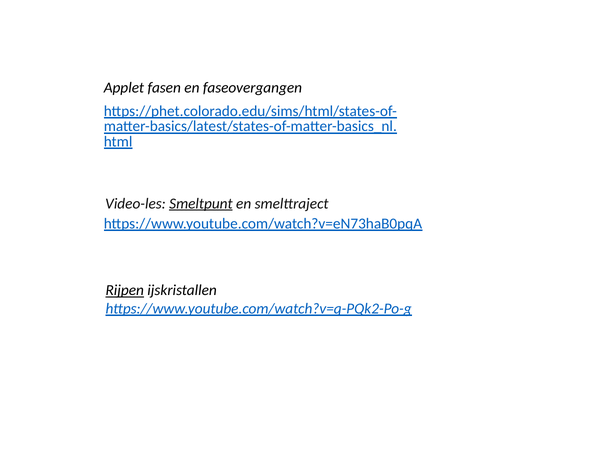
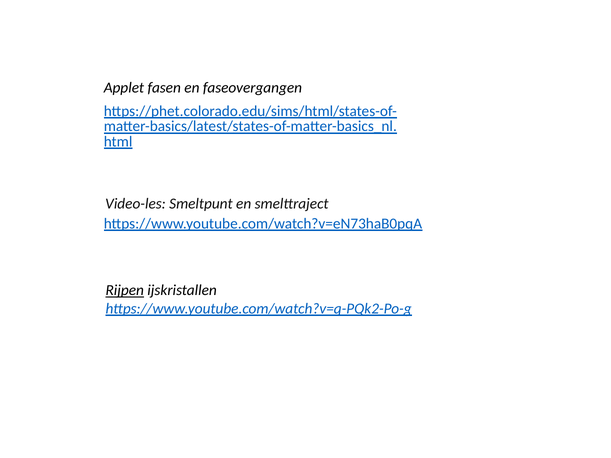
Smeltpunt underline: present -> none (201, 204)
